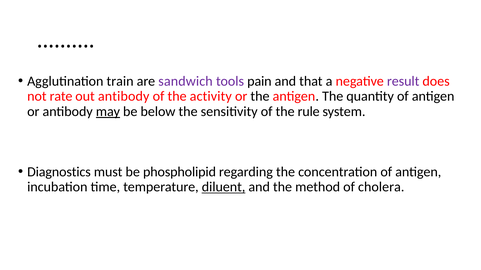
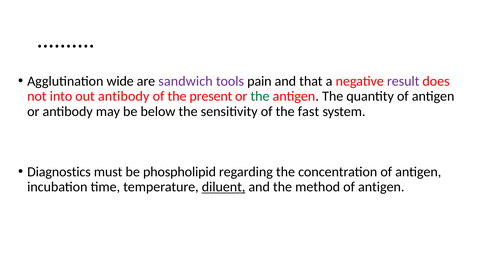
train: train -> wide (120, 81)
rate: rate -> into (61, 96)
activity: activity -> present (211, 96)
the colour: black -> green (260, 96)
may underline: present -> none (108, 112)
rule: rule -> fast (309, 112)
method of cholera: cholera -> antigen (381, 187)
